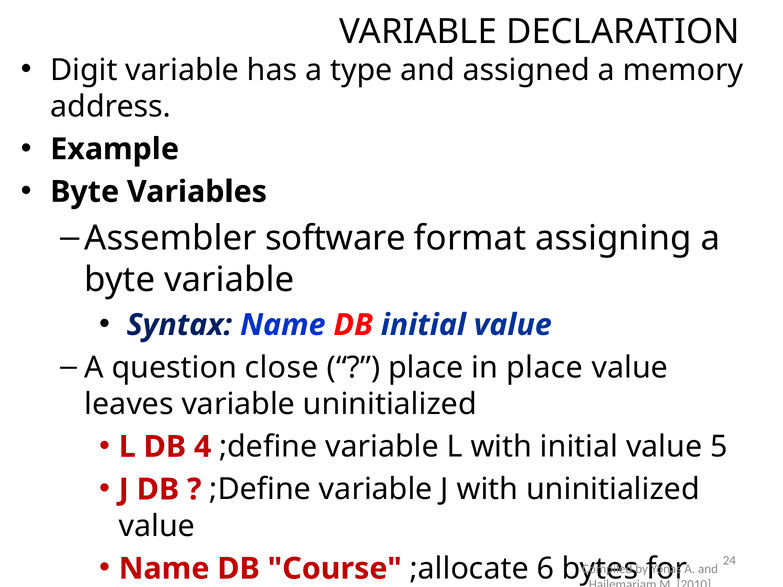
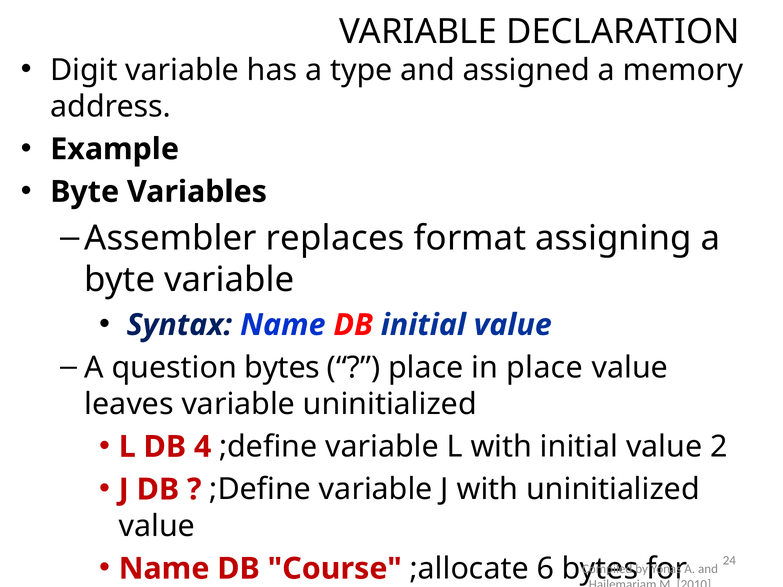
software: software -> replaces (335, 238)
question close: close -> bytes (282, 368)
value 5: 5 -> 2 (719, 447)
